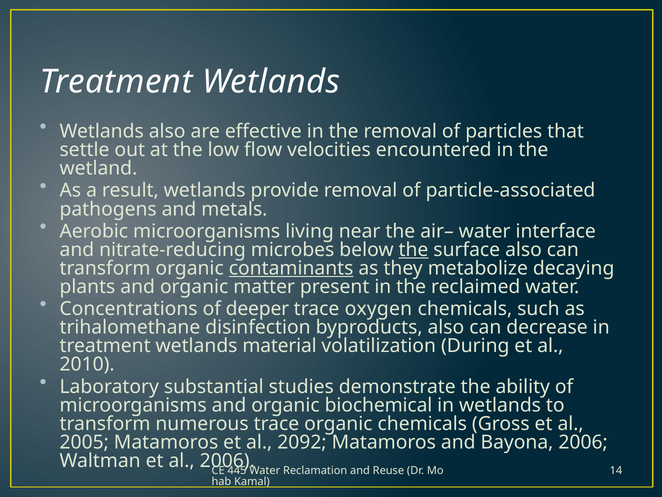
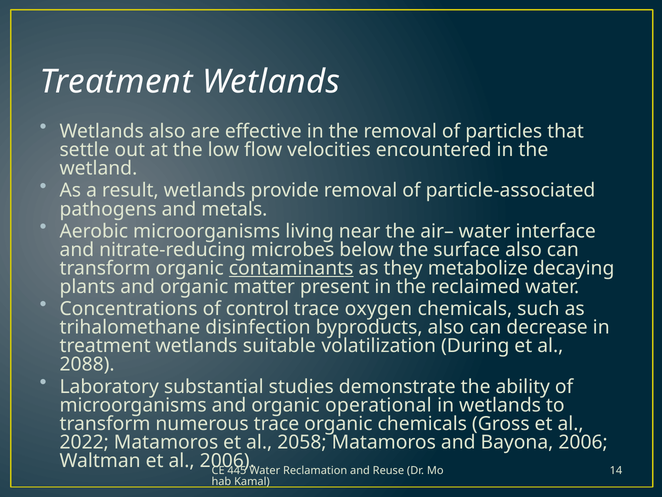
the underline: present -> none (413, 250)
deeper: deeper -> control (257, 309)
material: material -> suitable (279, 346)
2010: 2010 -> 2088 (87, 364)
biochemical: biochemical -> operational (378, 405)
2005: 2005 -> 2022 (84, 442)
2092: 2092 -> 2058 (302, 442)
